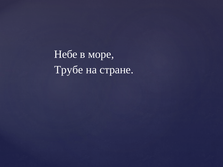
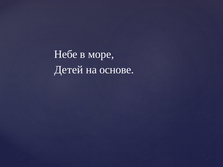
Трубе: Трубе -> Детей (69, 70)
стране: стране -> основе (117, 70)
